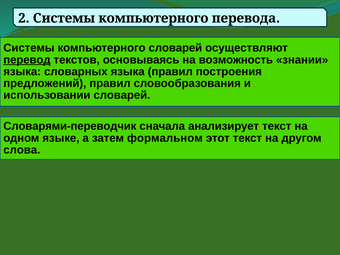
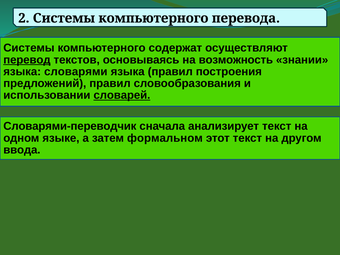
компьютерного словарей: словарей -> содержат (175, 48)
словарных: словарных -> словарями (76, 72)
словарей underline: none -> present (122, 95)
слова: слова -> ввода (22, 150)
